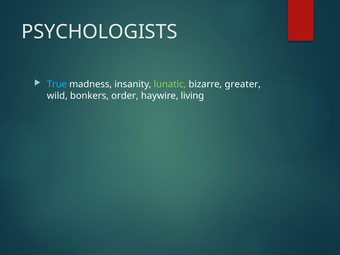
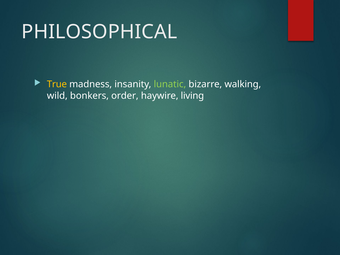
PSYCHOLOGISTS: PSYCHOLOGISTS -> PHILOSOPHICAL (99, 32)
True colour: light blue -> yellow (57, 84)
greater: greater -> walking (243, 84)
